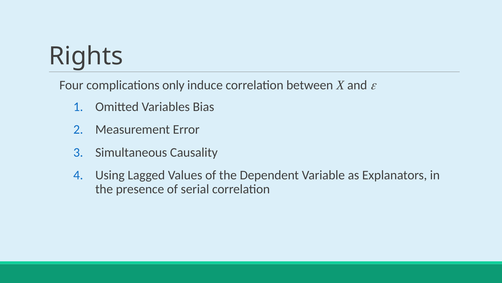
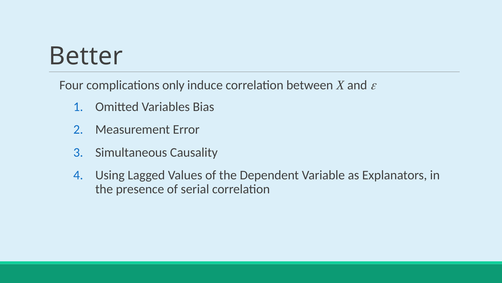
Rights: Rights -> Better (86, 56)
